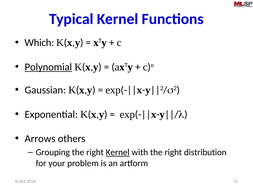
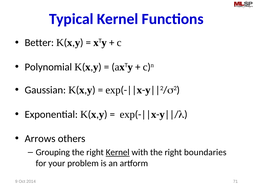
Which: Which -> Better (39, 43)
Polynomial underline: present -> none (48, 67)
distribution: distribution -> boundaries (205, 152)
